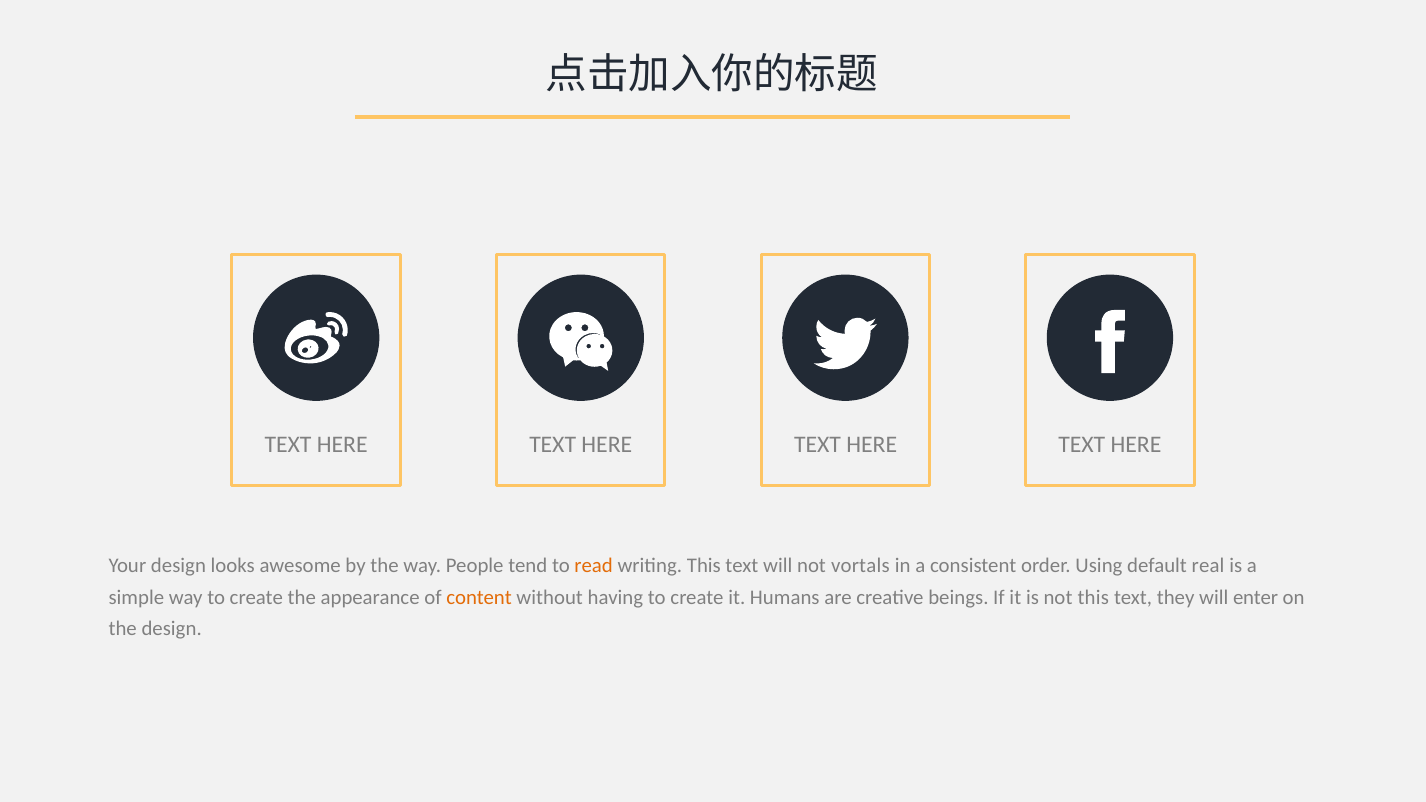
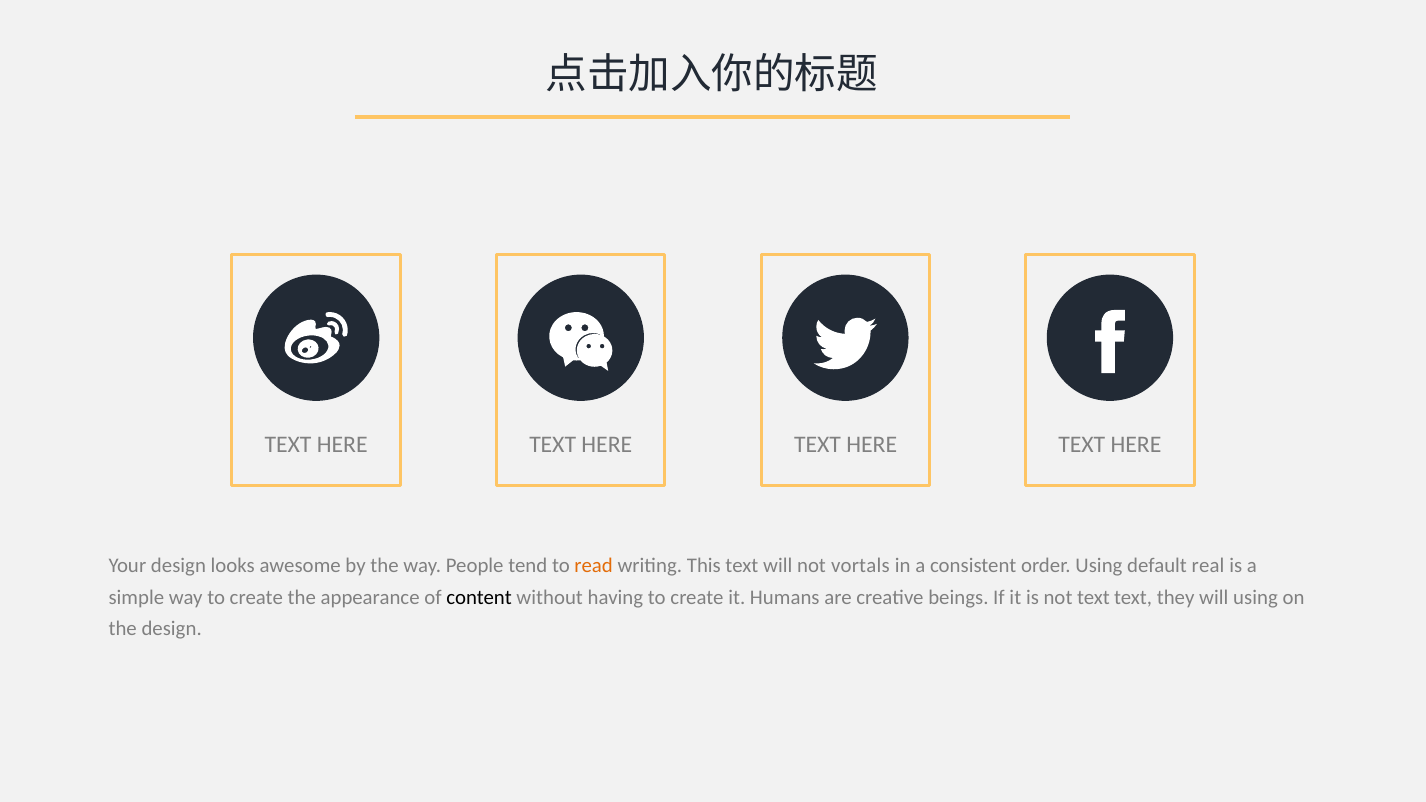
content colour: orange -> black (479, 598)
not this: this -> text (1093, 598)
will enter: enter -> using (1255, 598)
